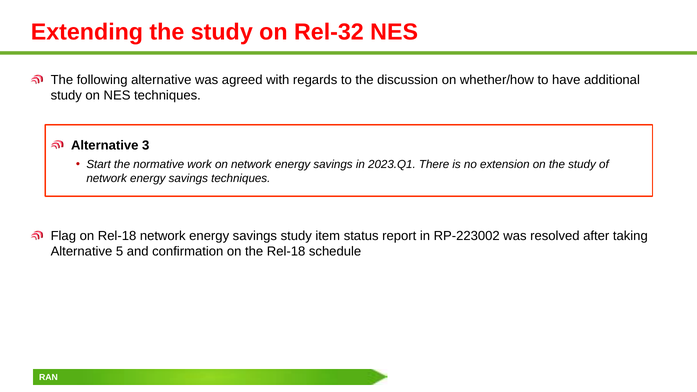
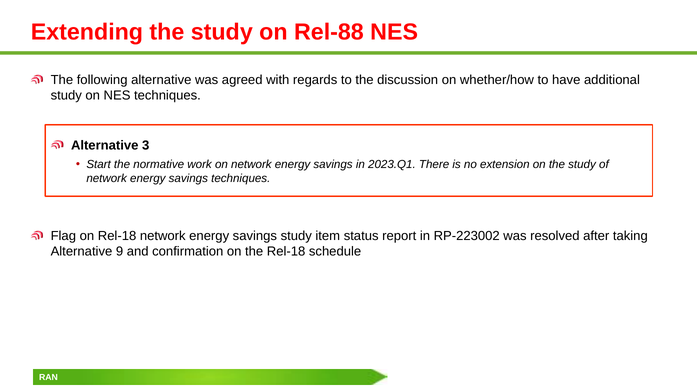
Rel-32: Rel-32 -> Rel-88 (329, 32)
5: 5 -> 9 (120, 252)
